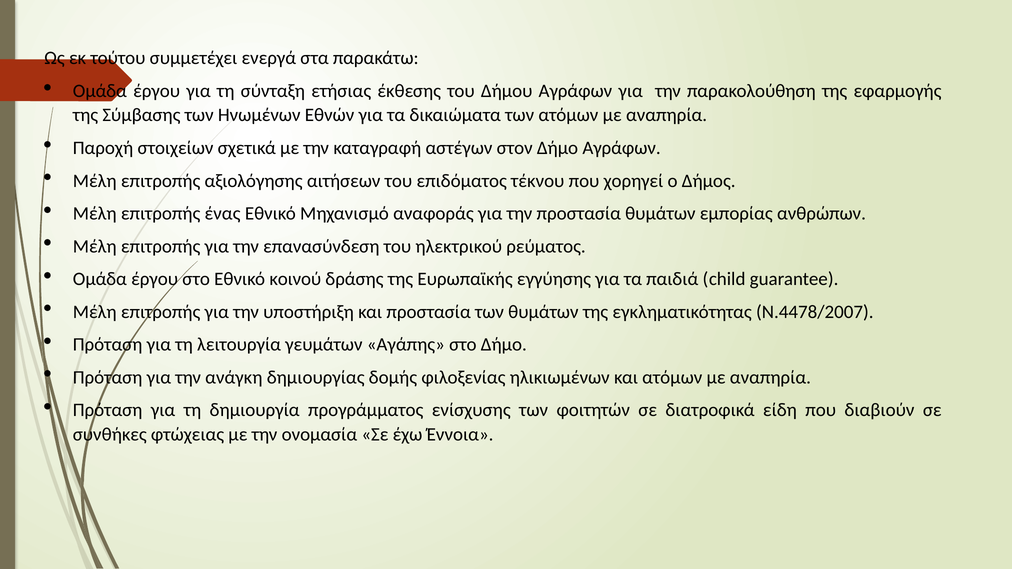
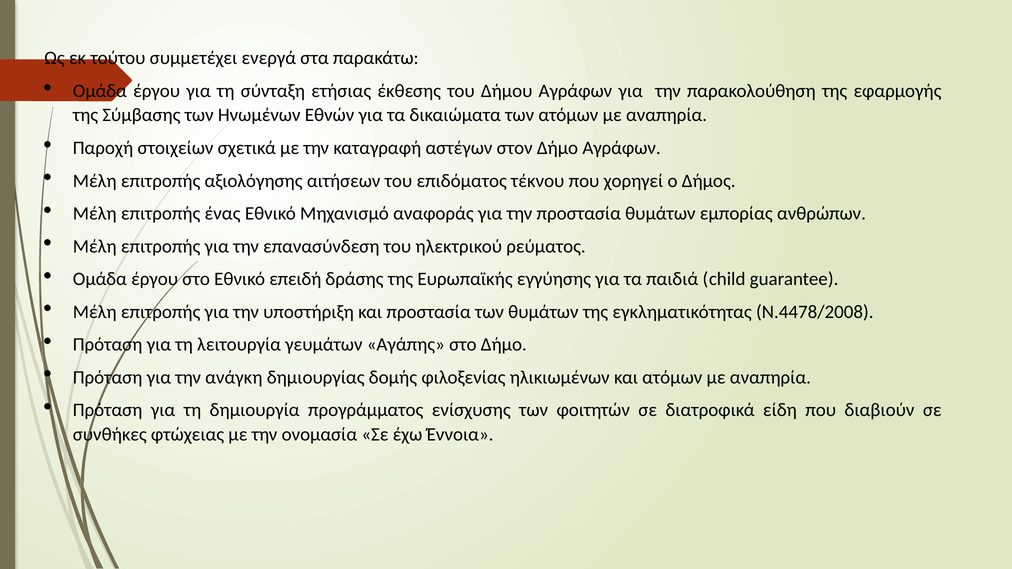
κοινού: κοινού -> επειδή (295, 279)
Ν.4478/2007: Ν.4478/2007 -> Ν.4478/2008 (815, 312)
